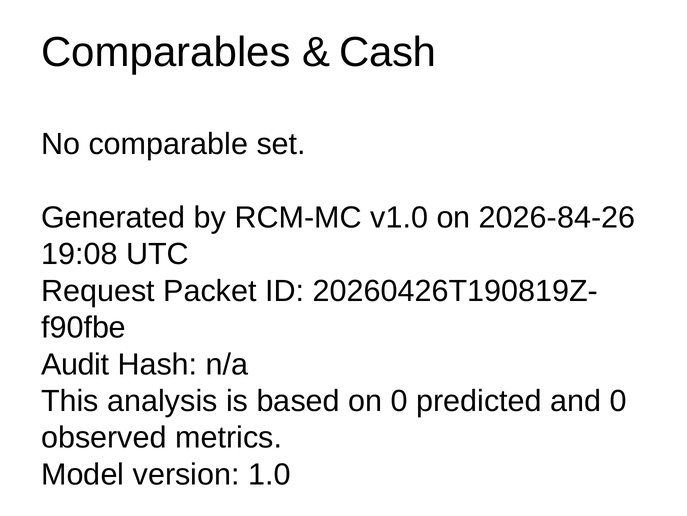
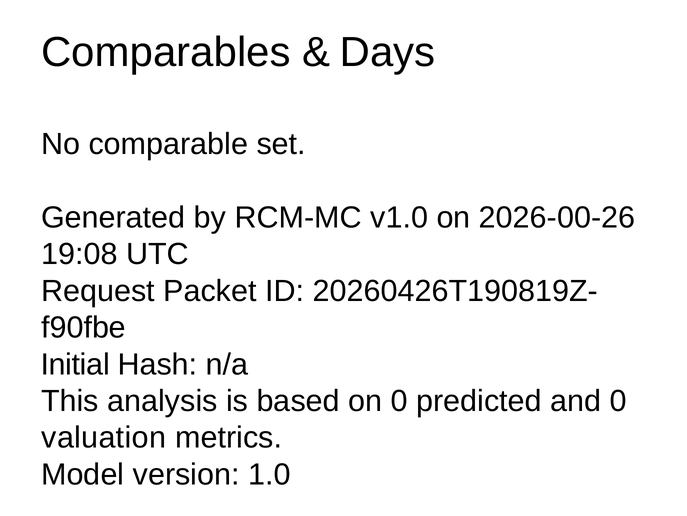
Cash: Cash -> Days (388, 52)
2026-84-26: 2026-84-26 -> 2026-00-26 (557, 217)
Audit: Audit -> Initial (75, 364)
observed: observed -> valuation (104, 437)
